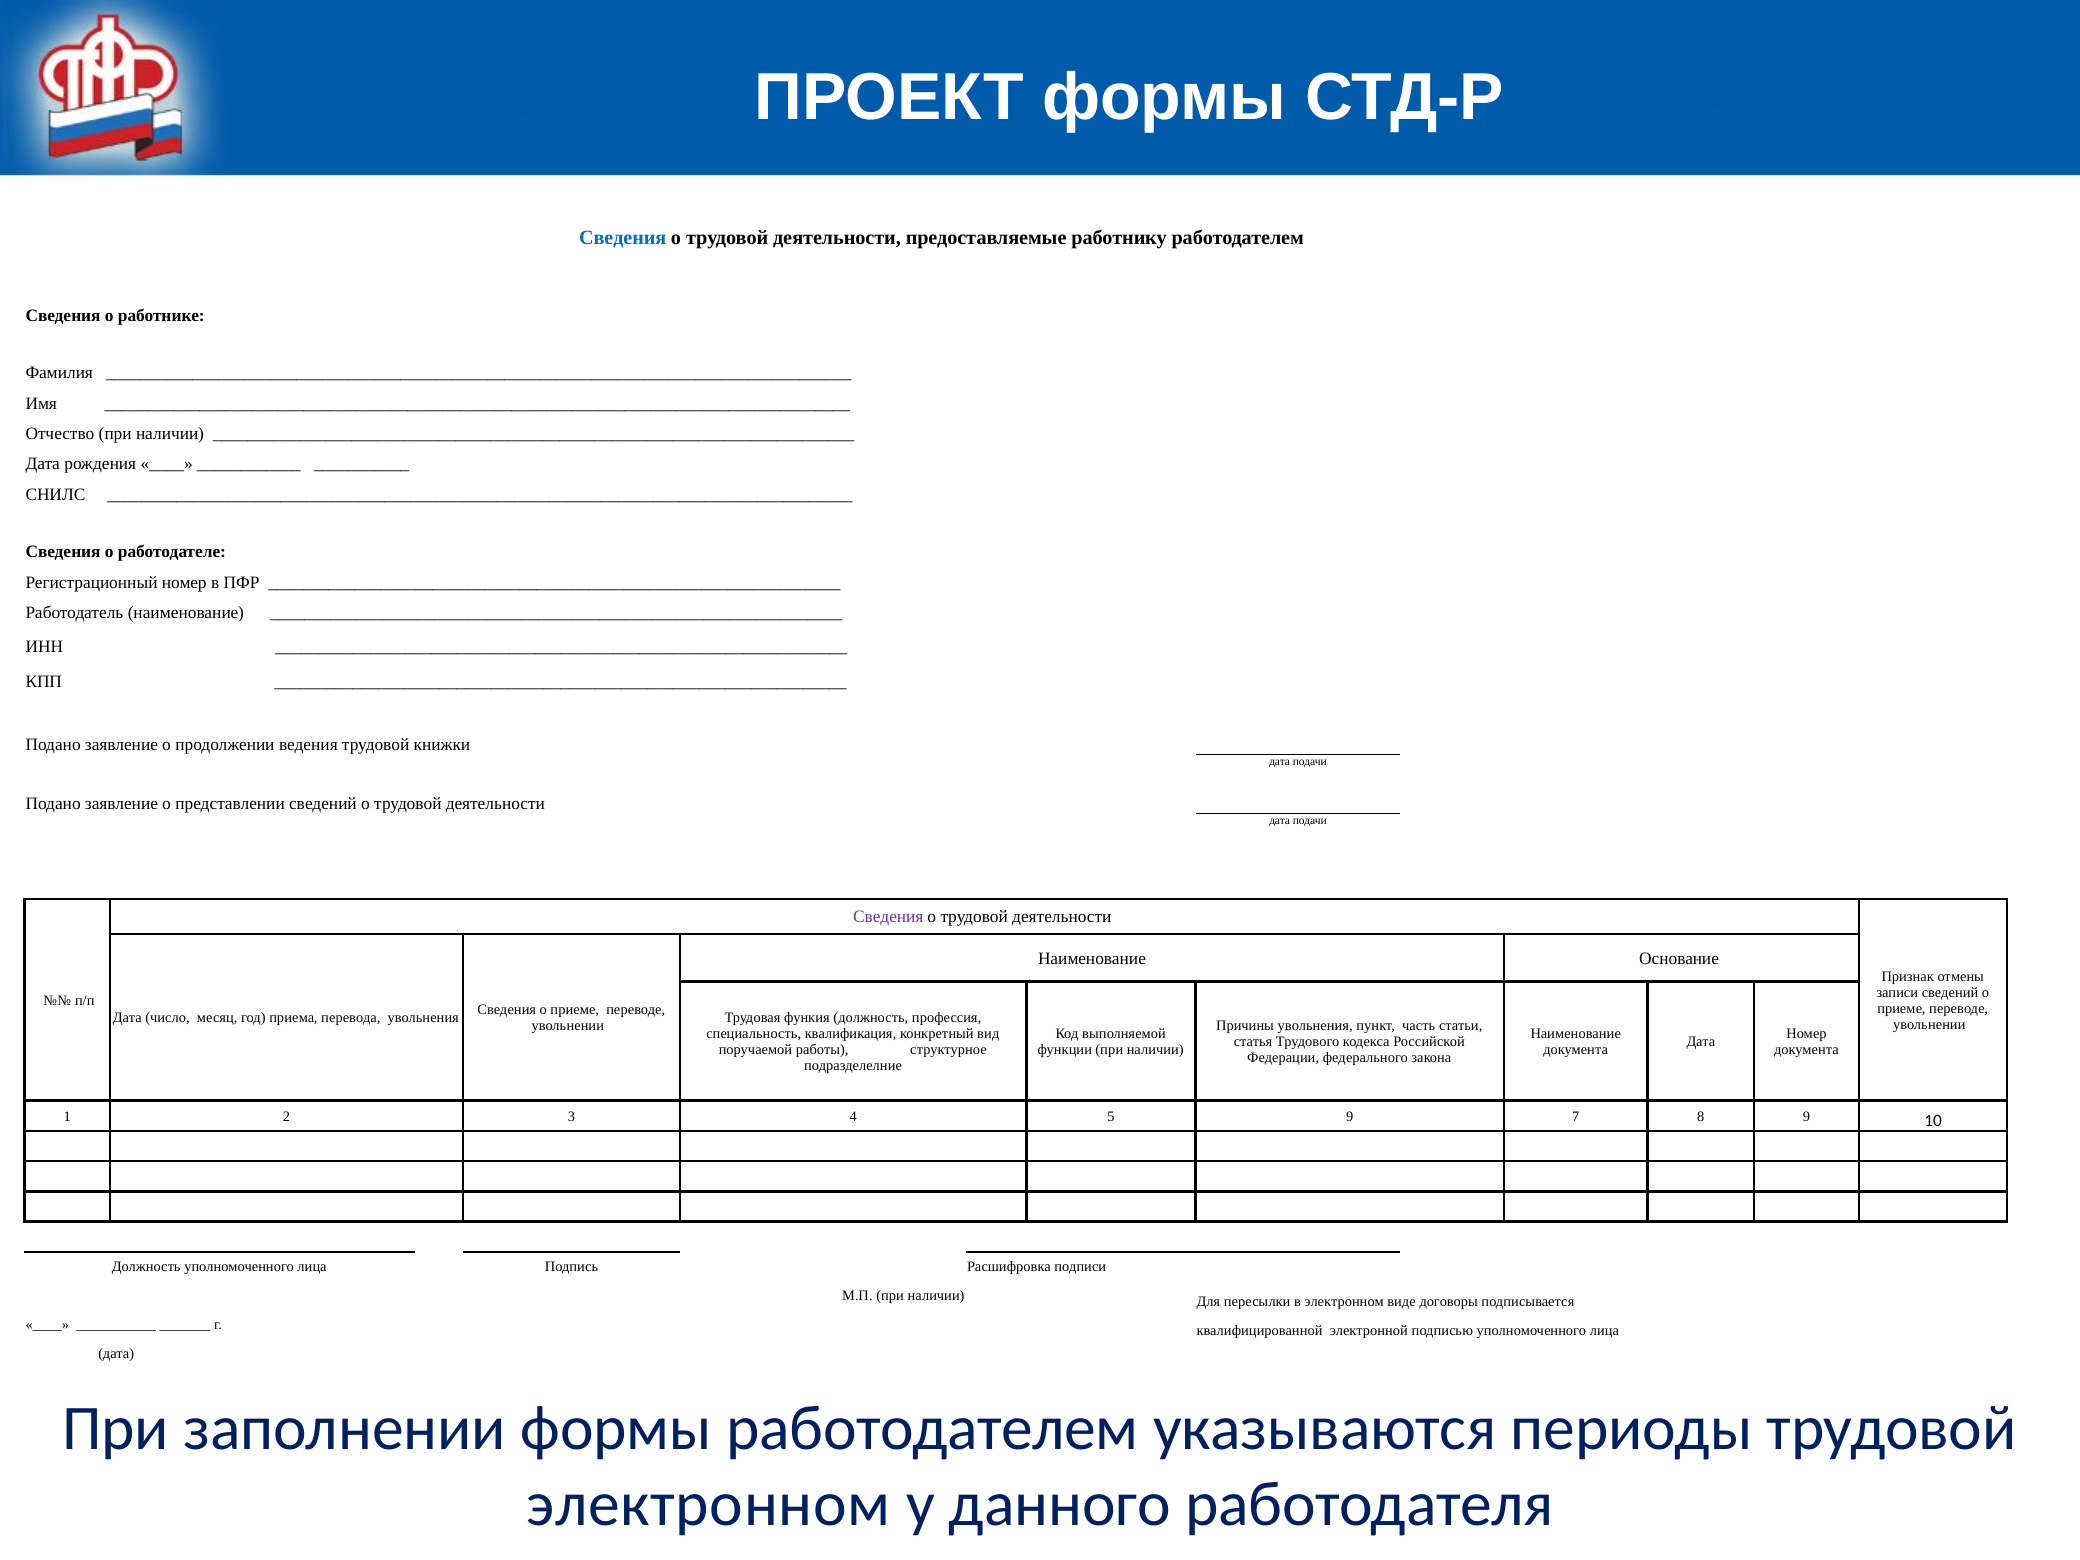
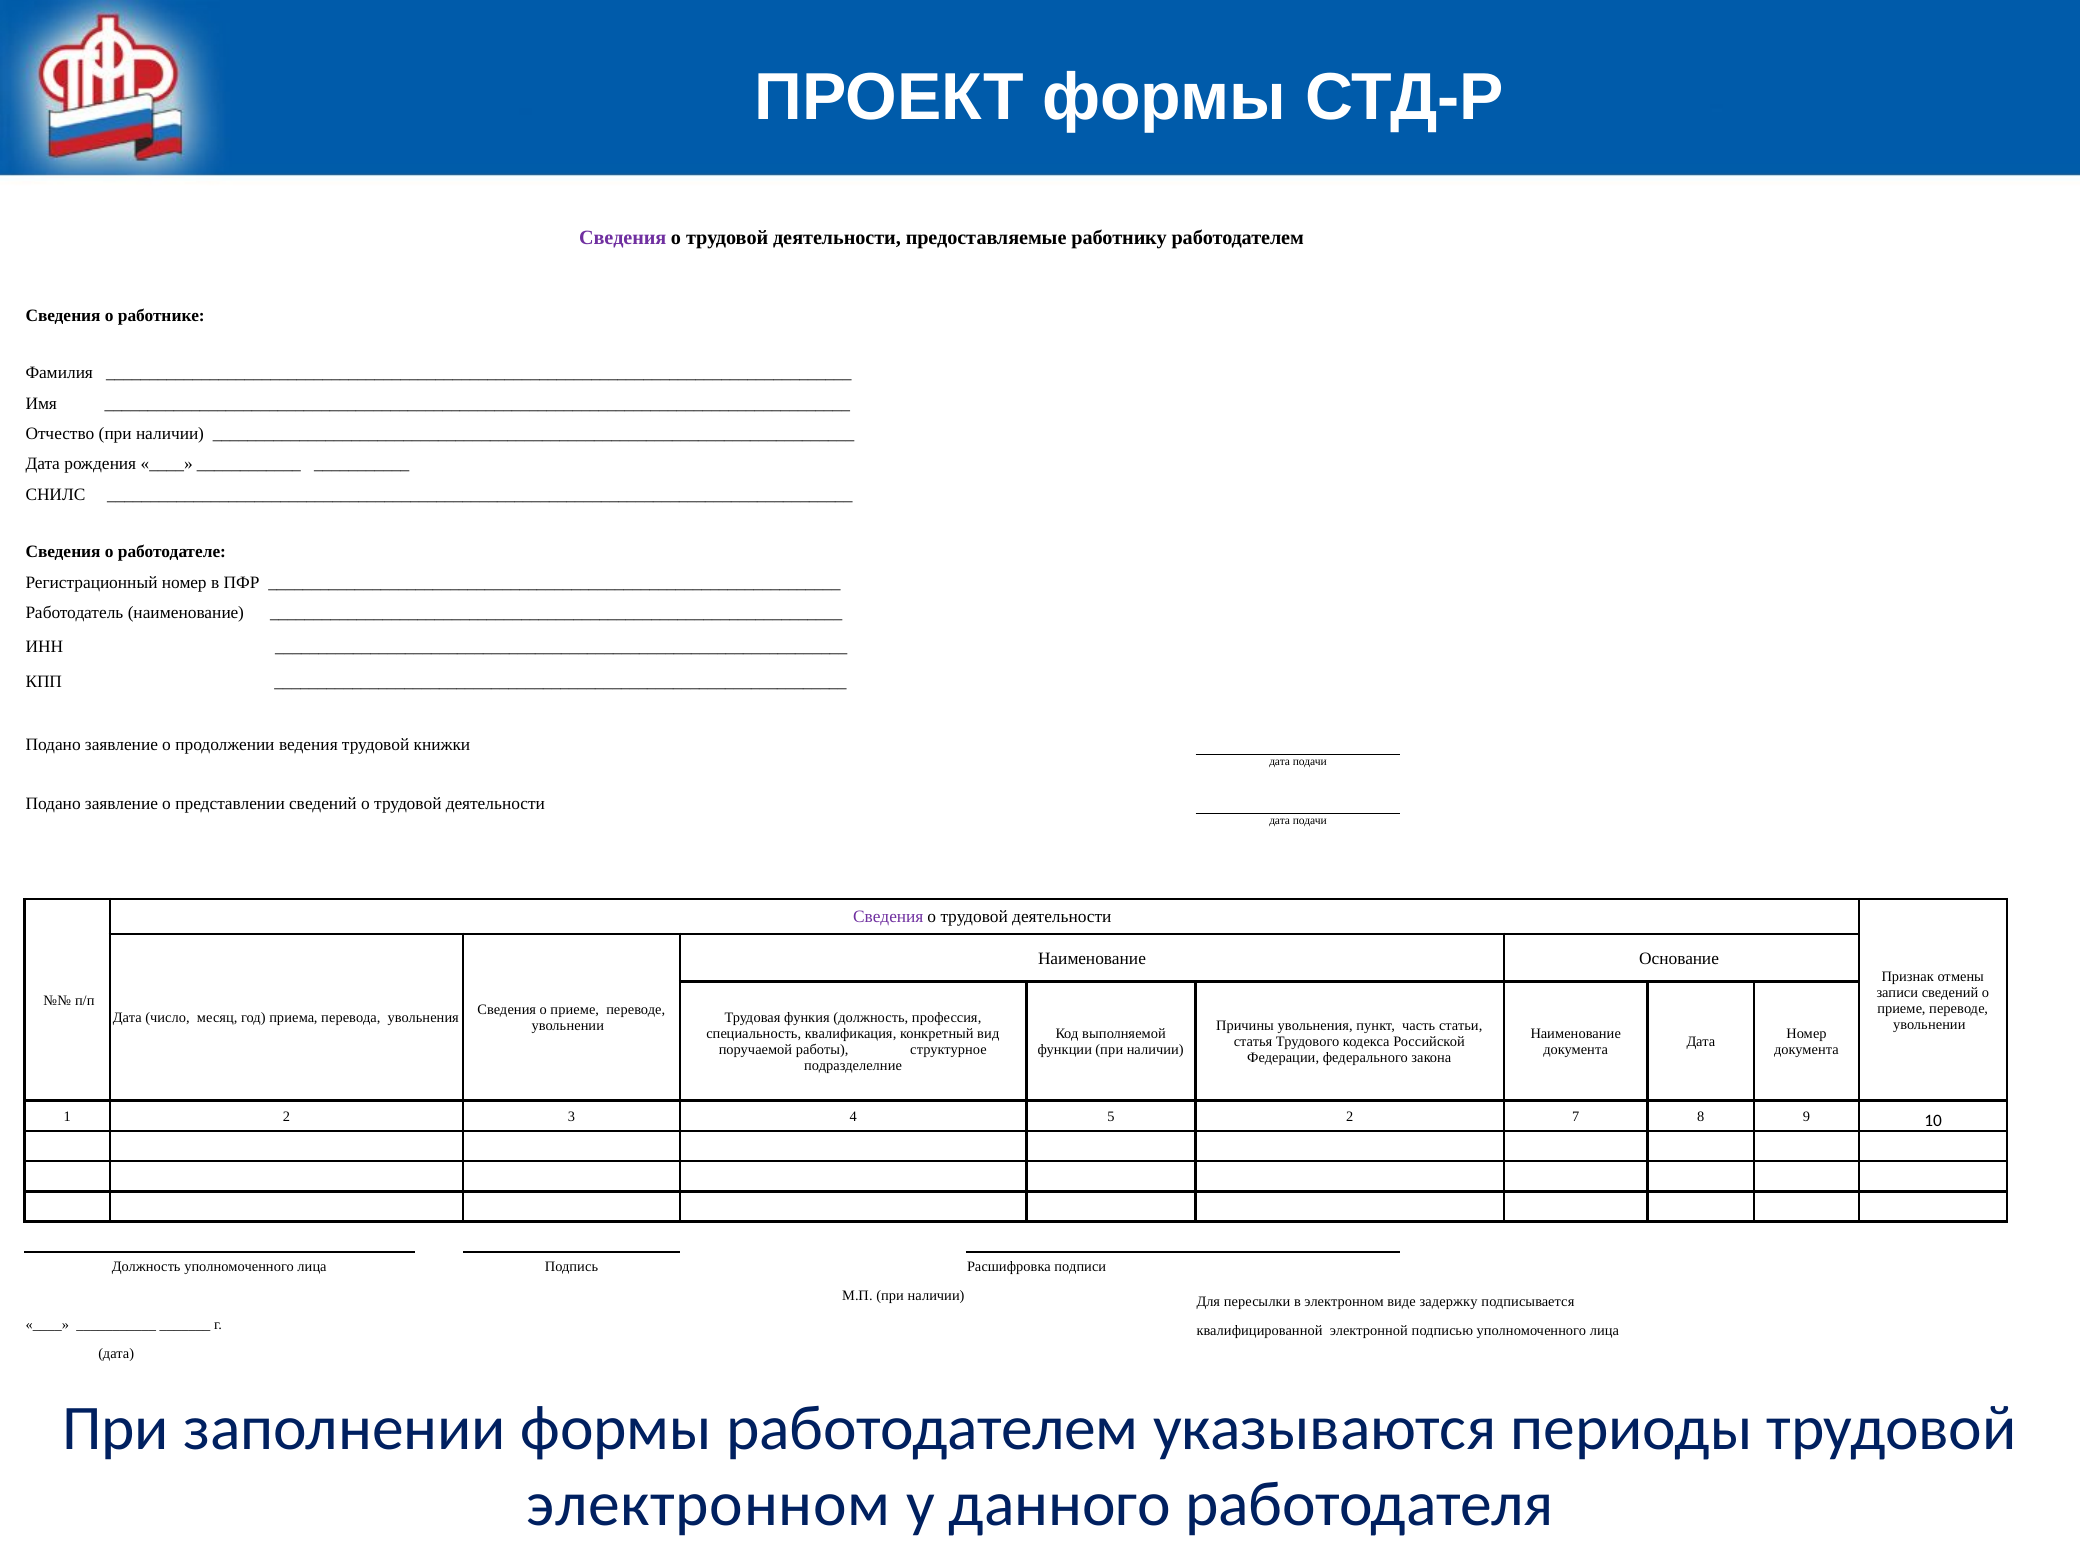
Сведения colour: blue -> purple (623, 238)
5 9: 9 -> 2 (1350, 1116)
договоры: договоры -> задержку (1449, 1302)
